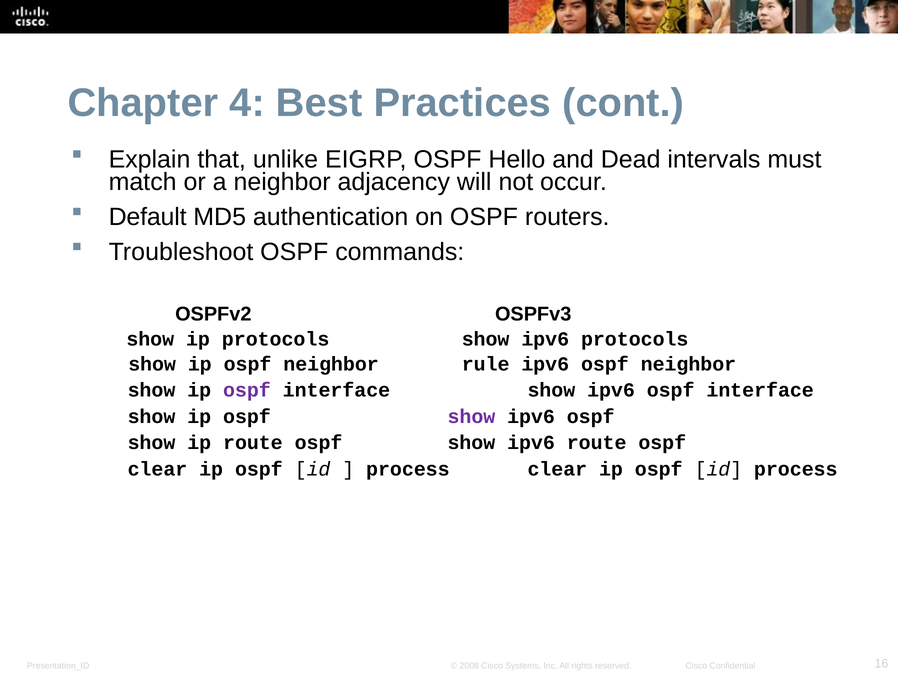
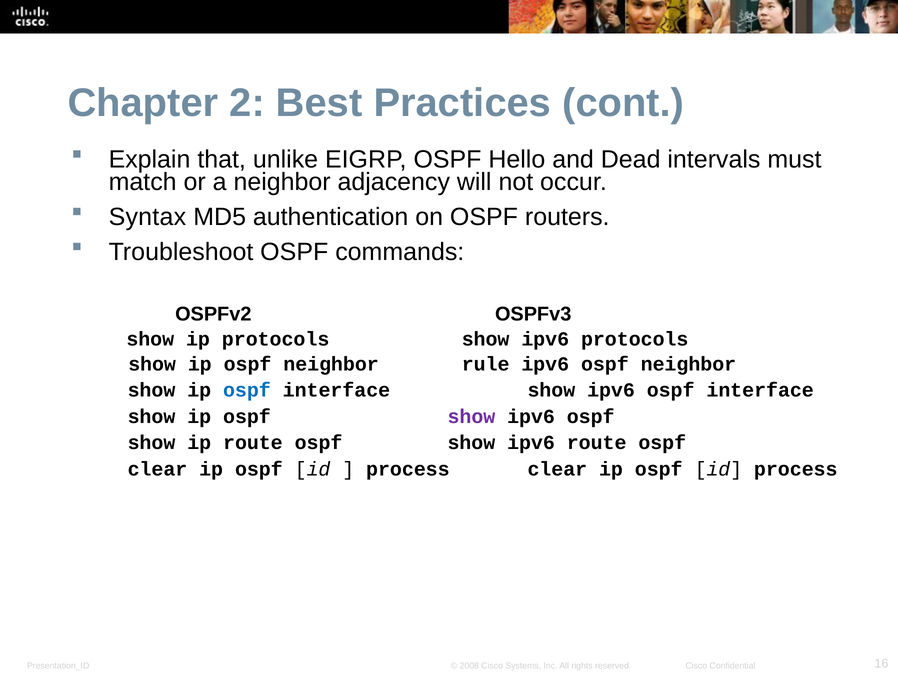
4: 4 -> 2 (247, 103)
Default: Default -> Syntax (147, 217)
ospf colour: purple -> blue (247, 390)
